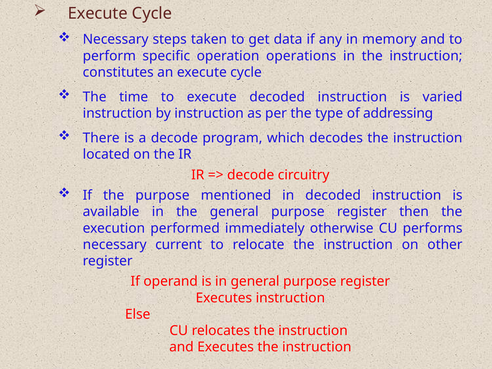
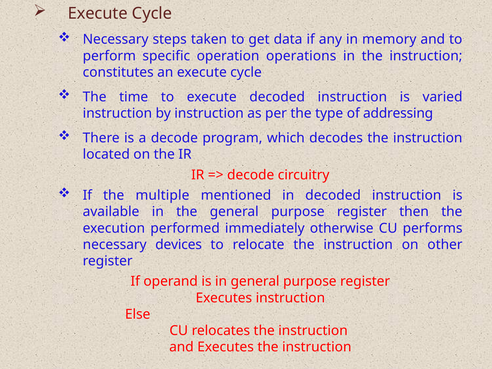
the purpose: purpose -> multiple (162, 195)
current: current -> devices (179, 245)
